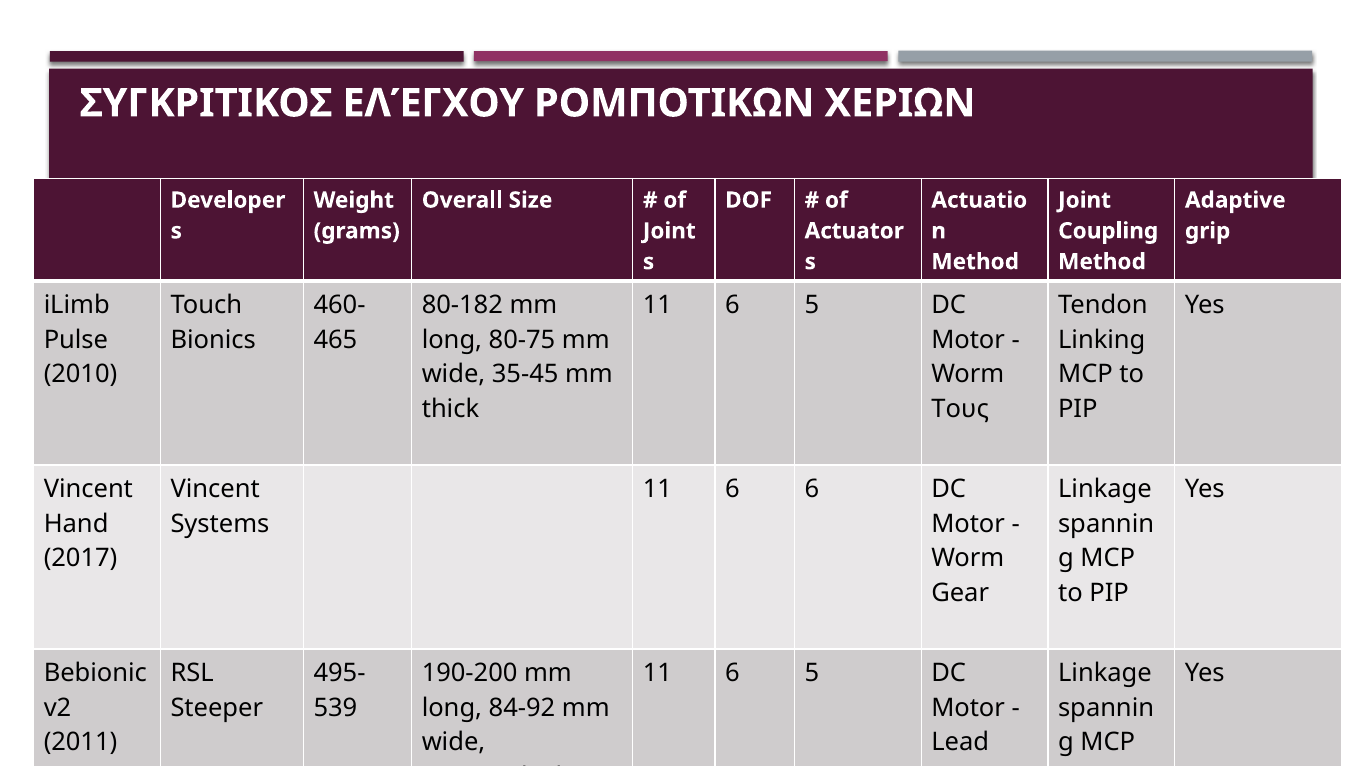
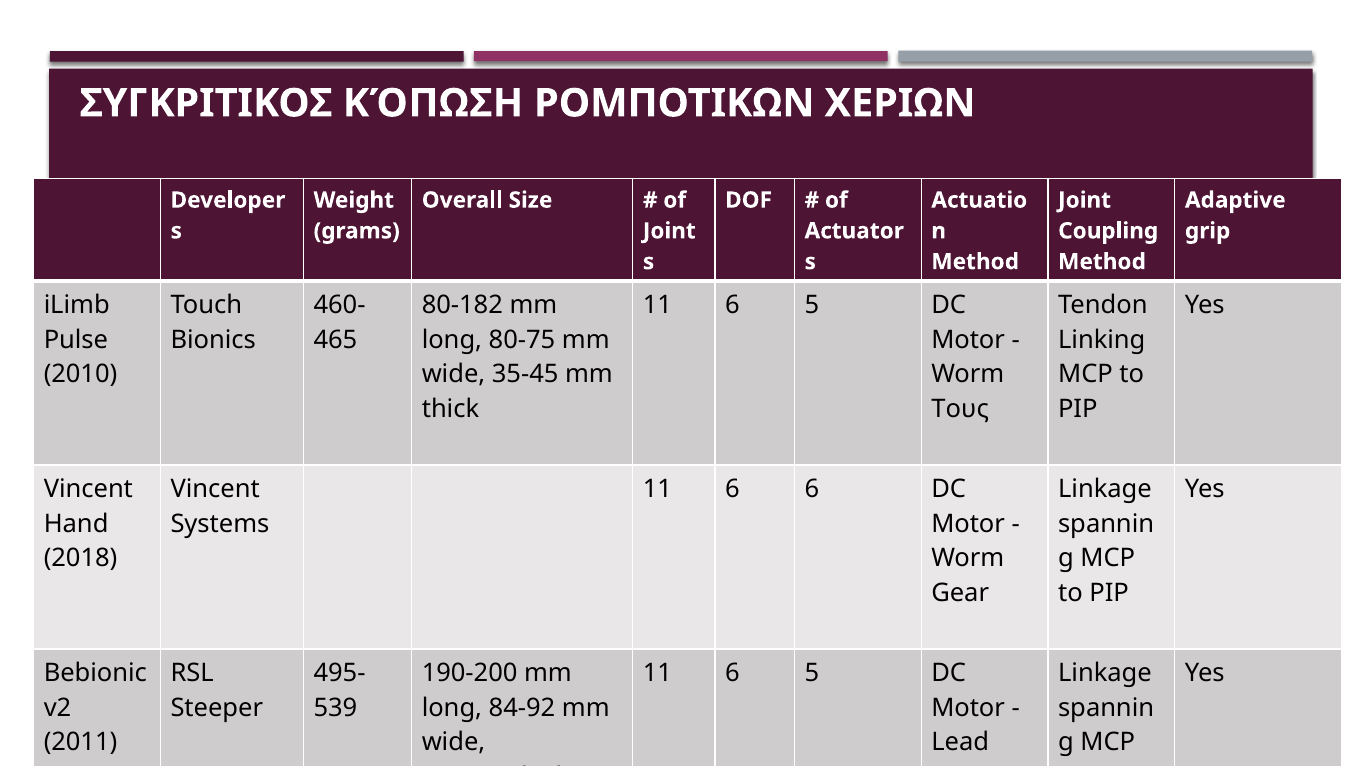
ΕΛΈΓΧΟΥ: ΕΛΈΓΧΟΥ -> ΚΌΠΩΣΗ (433, 103)
2017: 2017 -> 2018 (81, 558)
